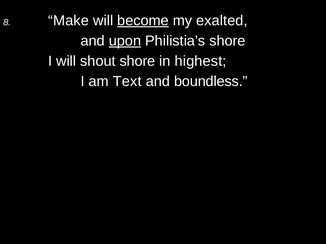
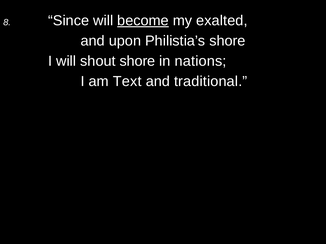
Make: Make -> Since (69, 21)
upon underline: present -> none (125, 41)
highest: highest -> nations (201, 61)
boundless: boundless -> traditional (211, 81)
